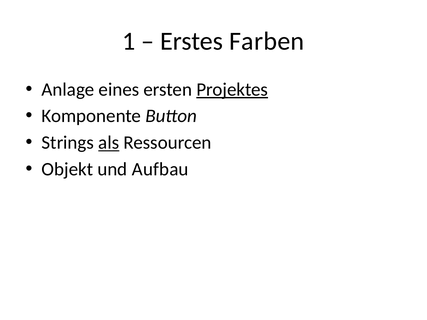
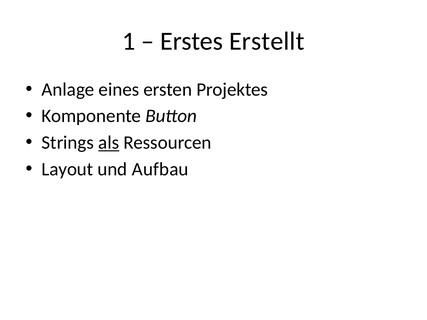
Farben: Farben -> Erstellt (267, 41)
Projektes underline: present -> none (232, 90)
Objekt: Objekt -> Layout (67, 169)
